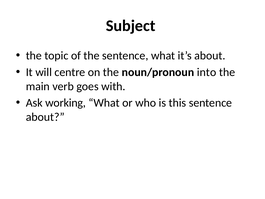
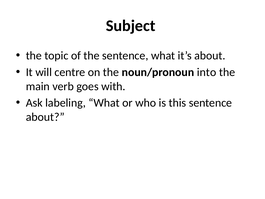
working: working -> labeling (66, 103)
